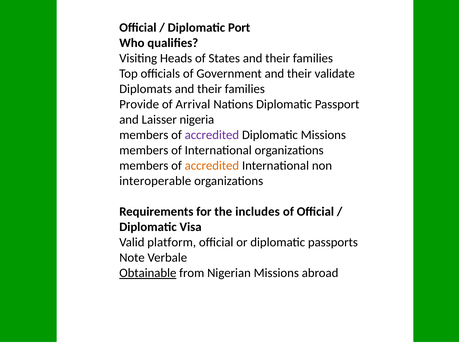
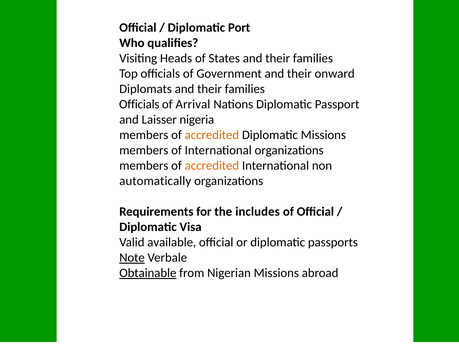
validate: validate -> onward (335, 73)
Provide: Provide -> Officials (139, 104)
accredited colour: purple -> orange (212, 135)
interoperable: interoperable -> automatically (155, 181)
platform: platform -> available (172, 242)
Note underline: none -> present (132, 257)
